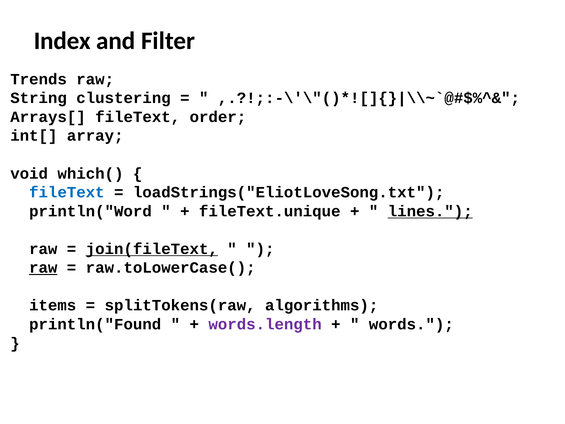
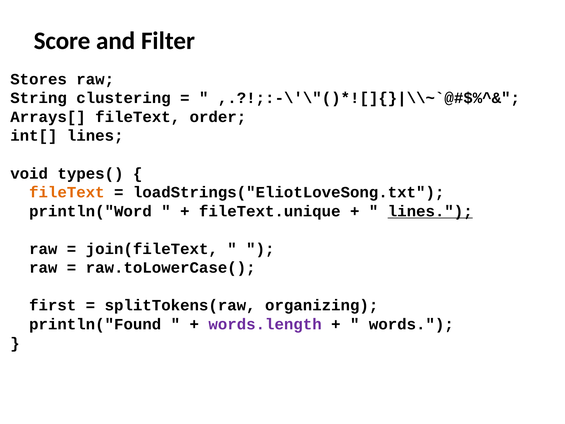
Index: Index -> Score (62, 41)
Trends: Trends -> Stores (39, 79)
int[ array: array -> lines (95, 136)
which(: which( -> types( (91, 173)
fileText colour: blue -> orange (67, 192)
join(fileText underline: present -> none (152, 249)
raw underline: present -> none (43, 268)
items: items -> first (53, 305)
algorithms: algorithms -> organizing (322, 305)
